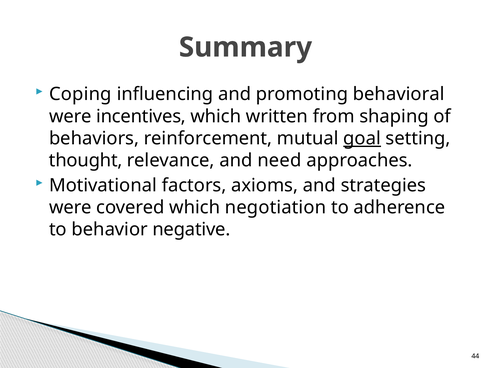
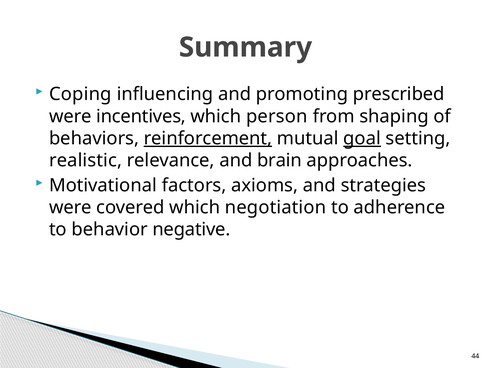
behavioral: behavioral -> prescribed (399, 94)
written: written -> person (277, 116)
reinforcement underline: none -> present (208, 139)
thought: thought -> realistic (86, 161)
need: need -> brain (280, 161)
